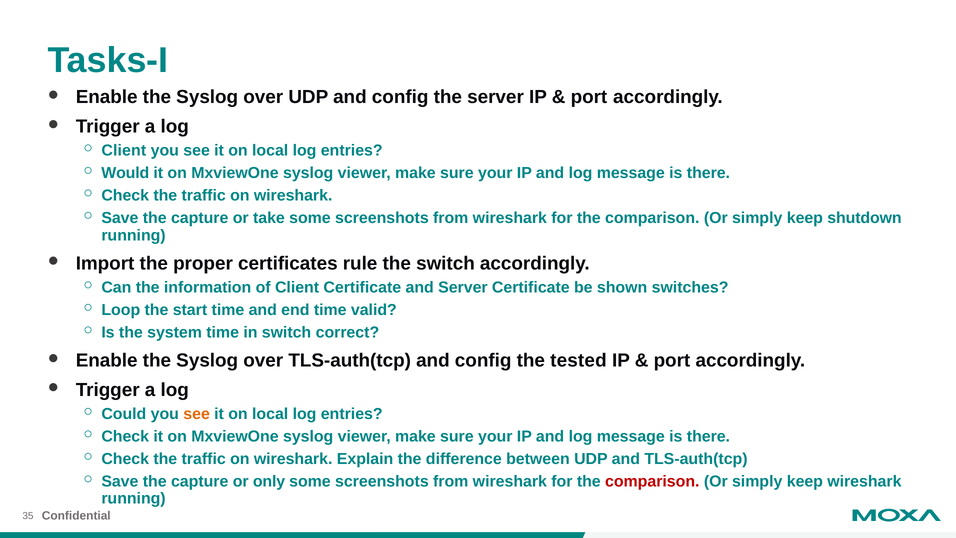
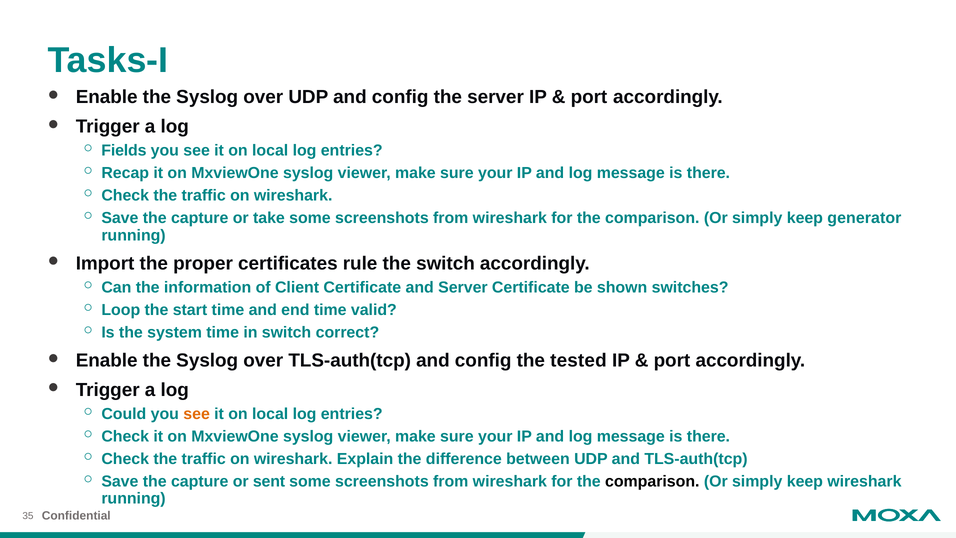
Client: Client -> Fields (124, 150)
Would: Would -> Recap (125, 173)
shutdown: shutdown -> generator (864, 218)
only: only -> sent (269, 481)
comparison colour: red -> black (652, 481)
